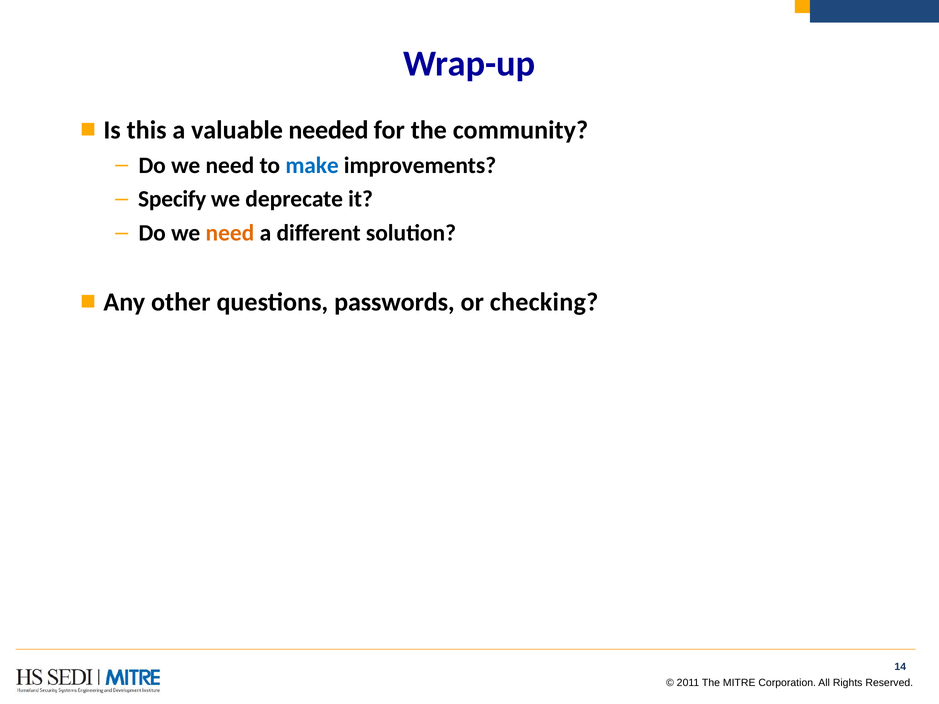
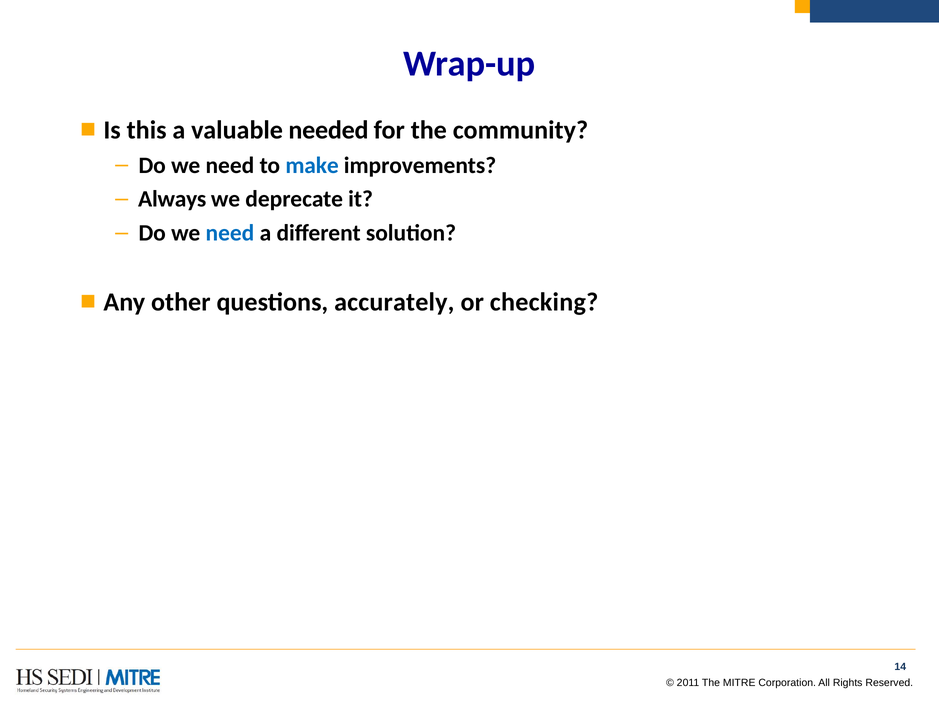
Specify: Specify -> Always (172, 199)
need colour: orange -> blue (230, 233)
passwords: passwords -> accurately (394, 302)
